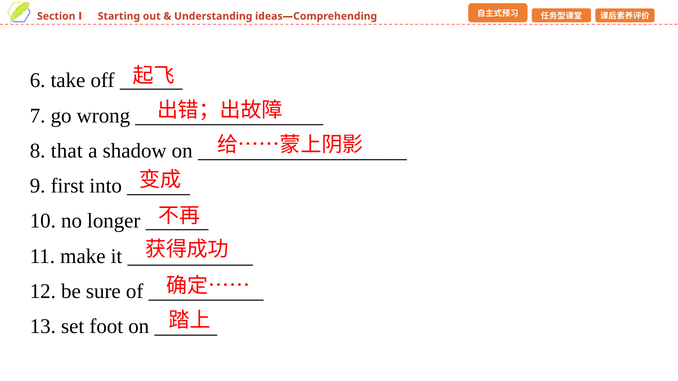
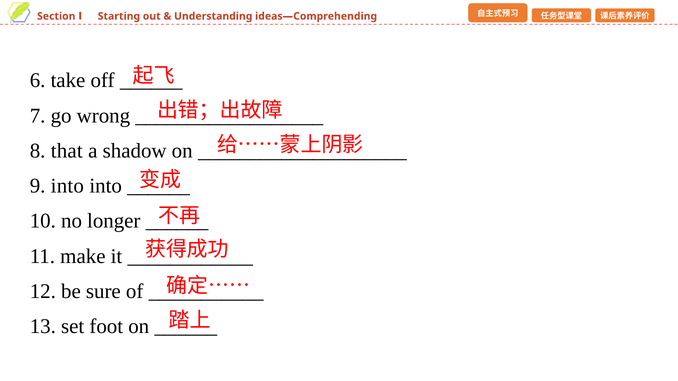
9 first: first -> into (67, 186)
